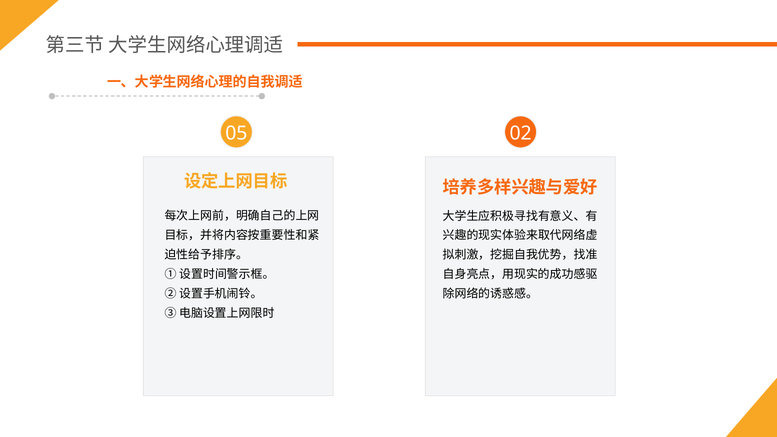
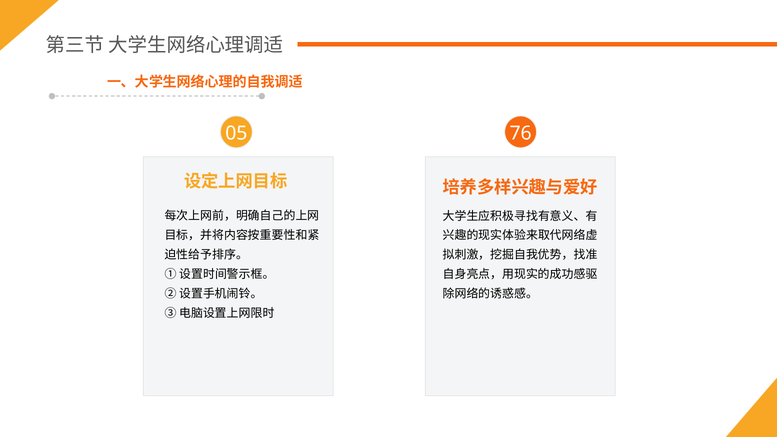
02: 02 -> 76 (521, 133)
